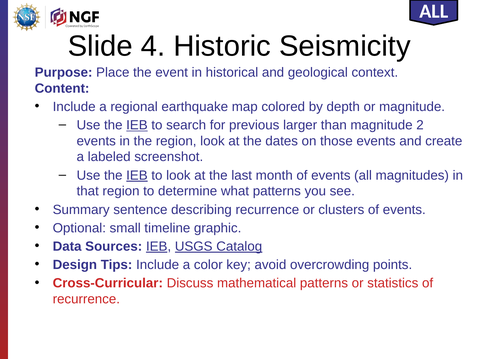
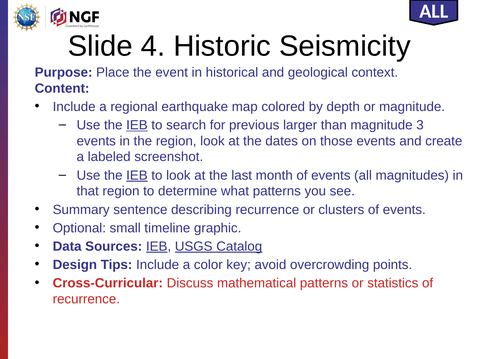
2: 2 -> 3 (420, 125)
